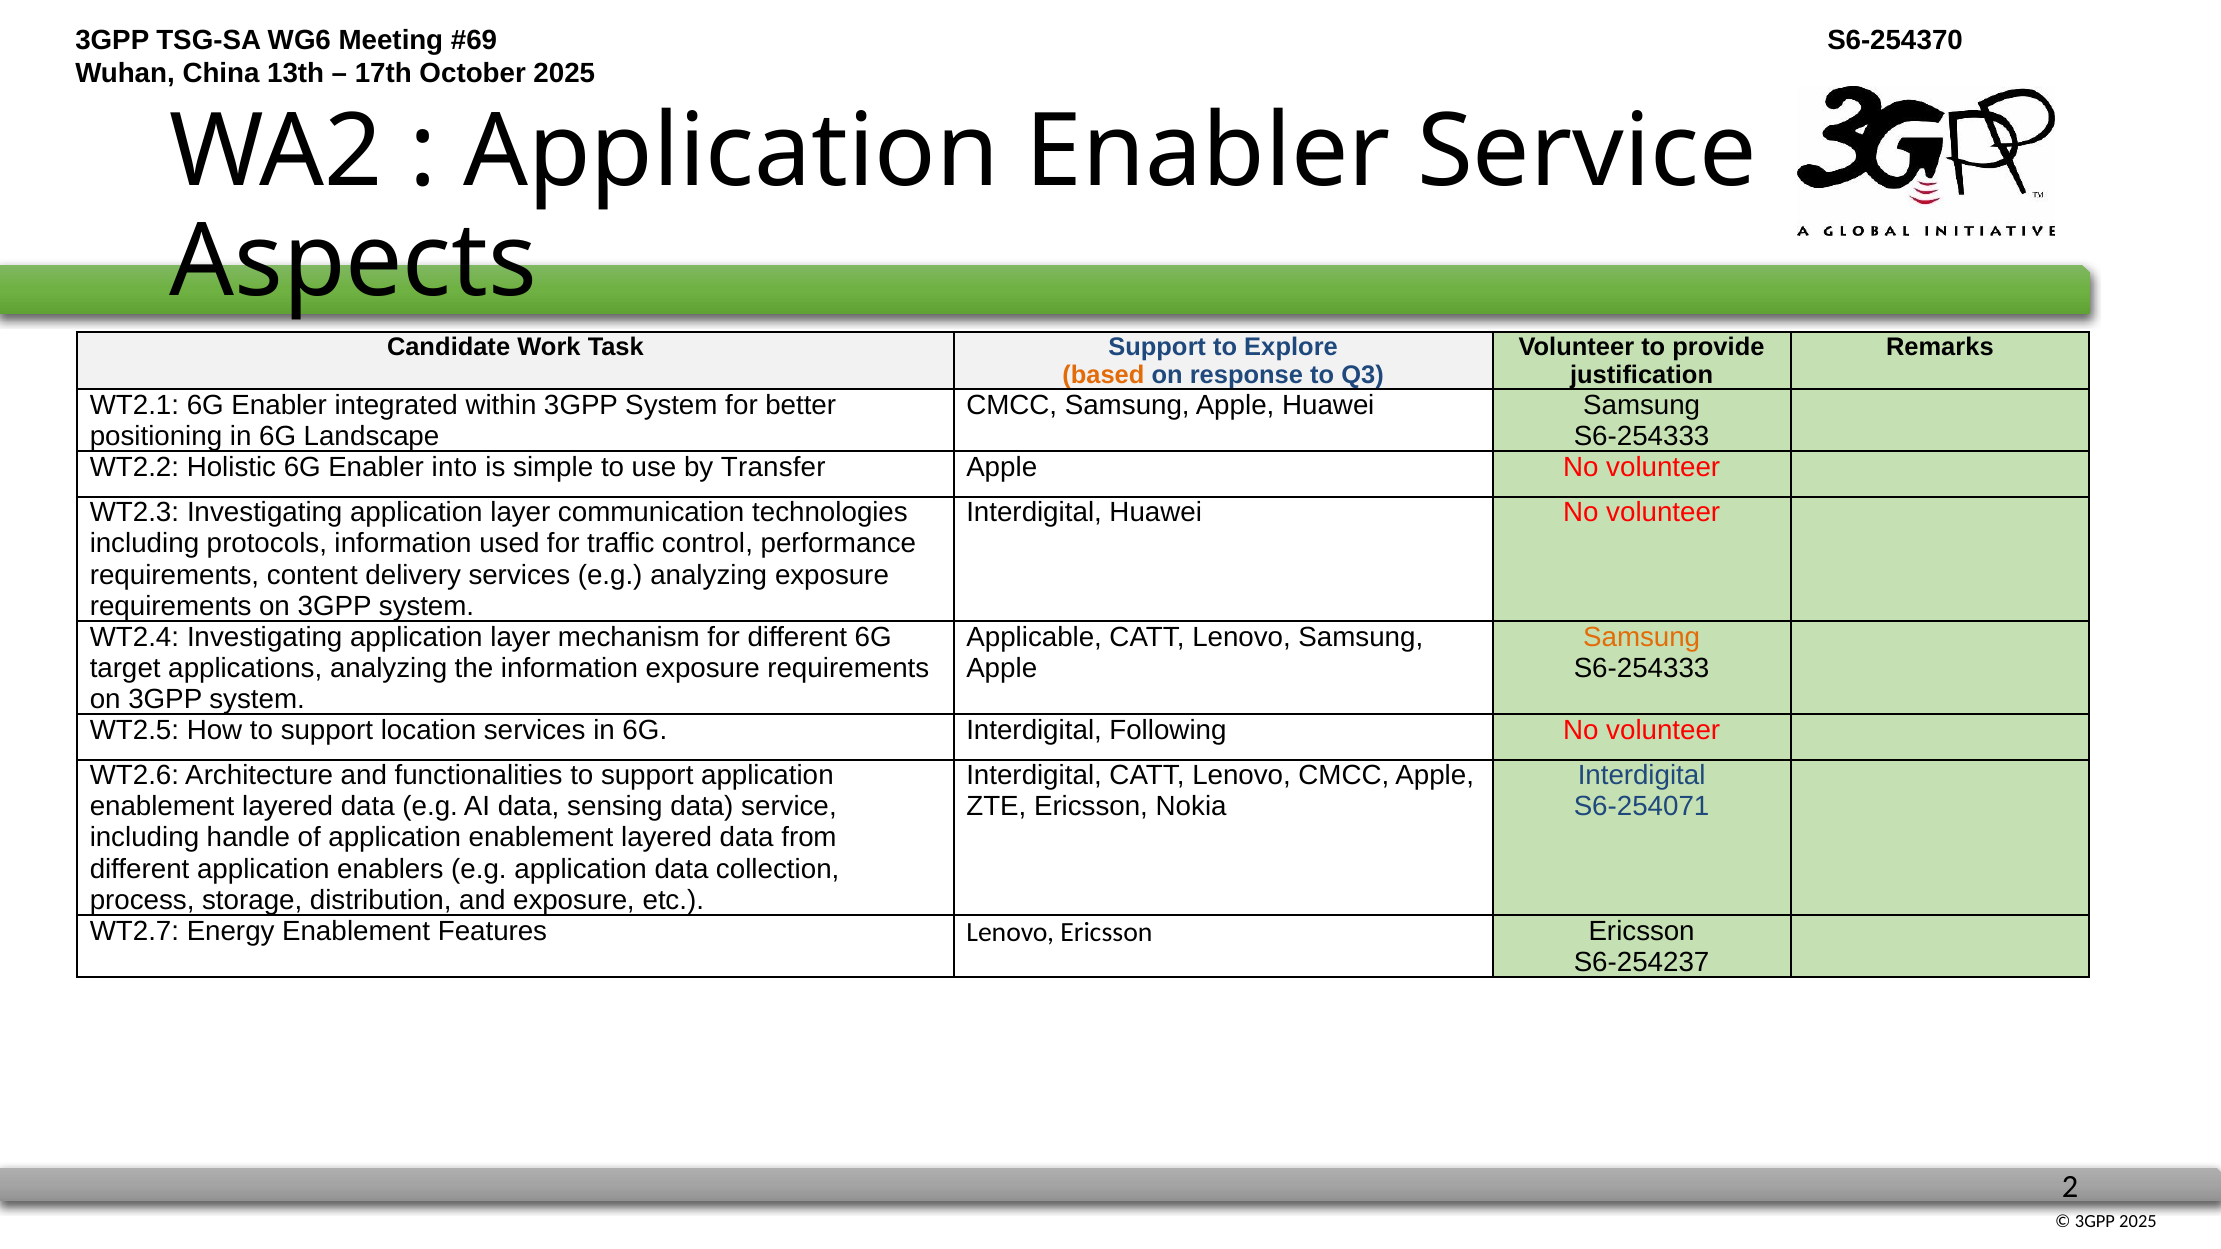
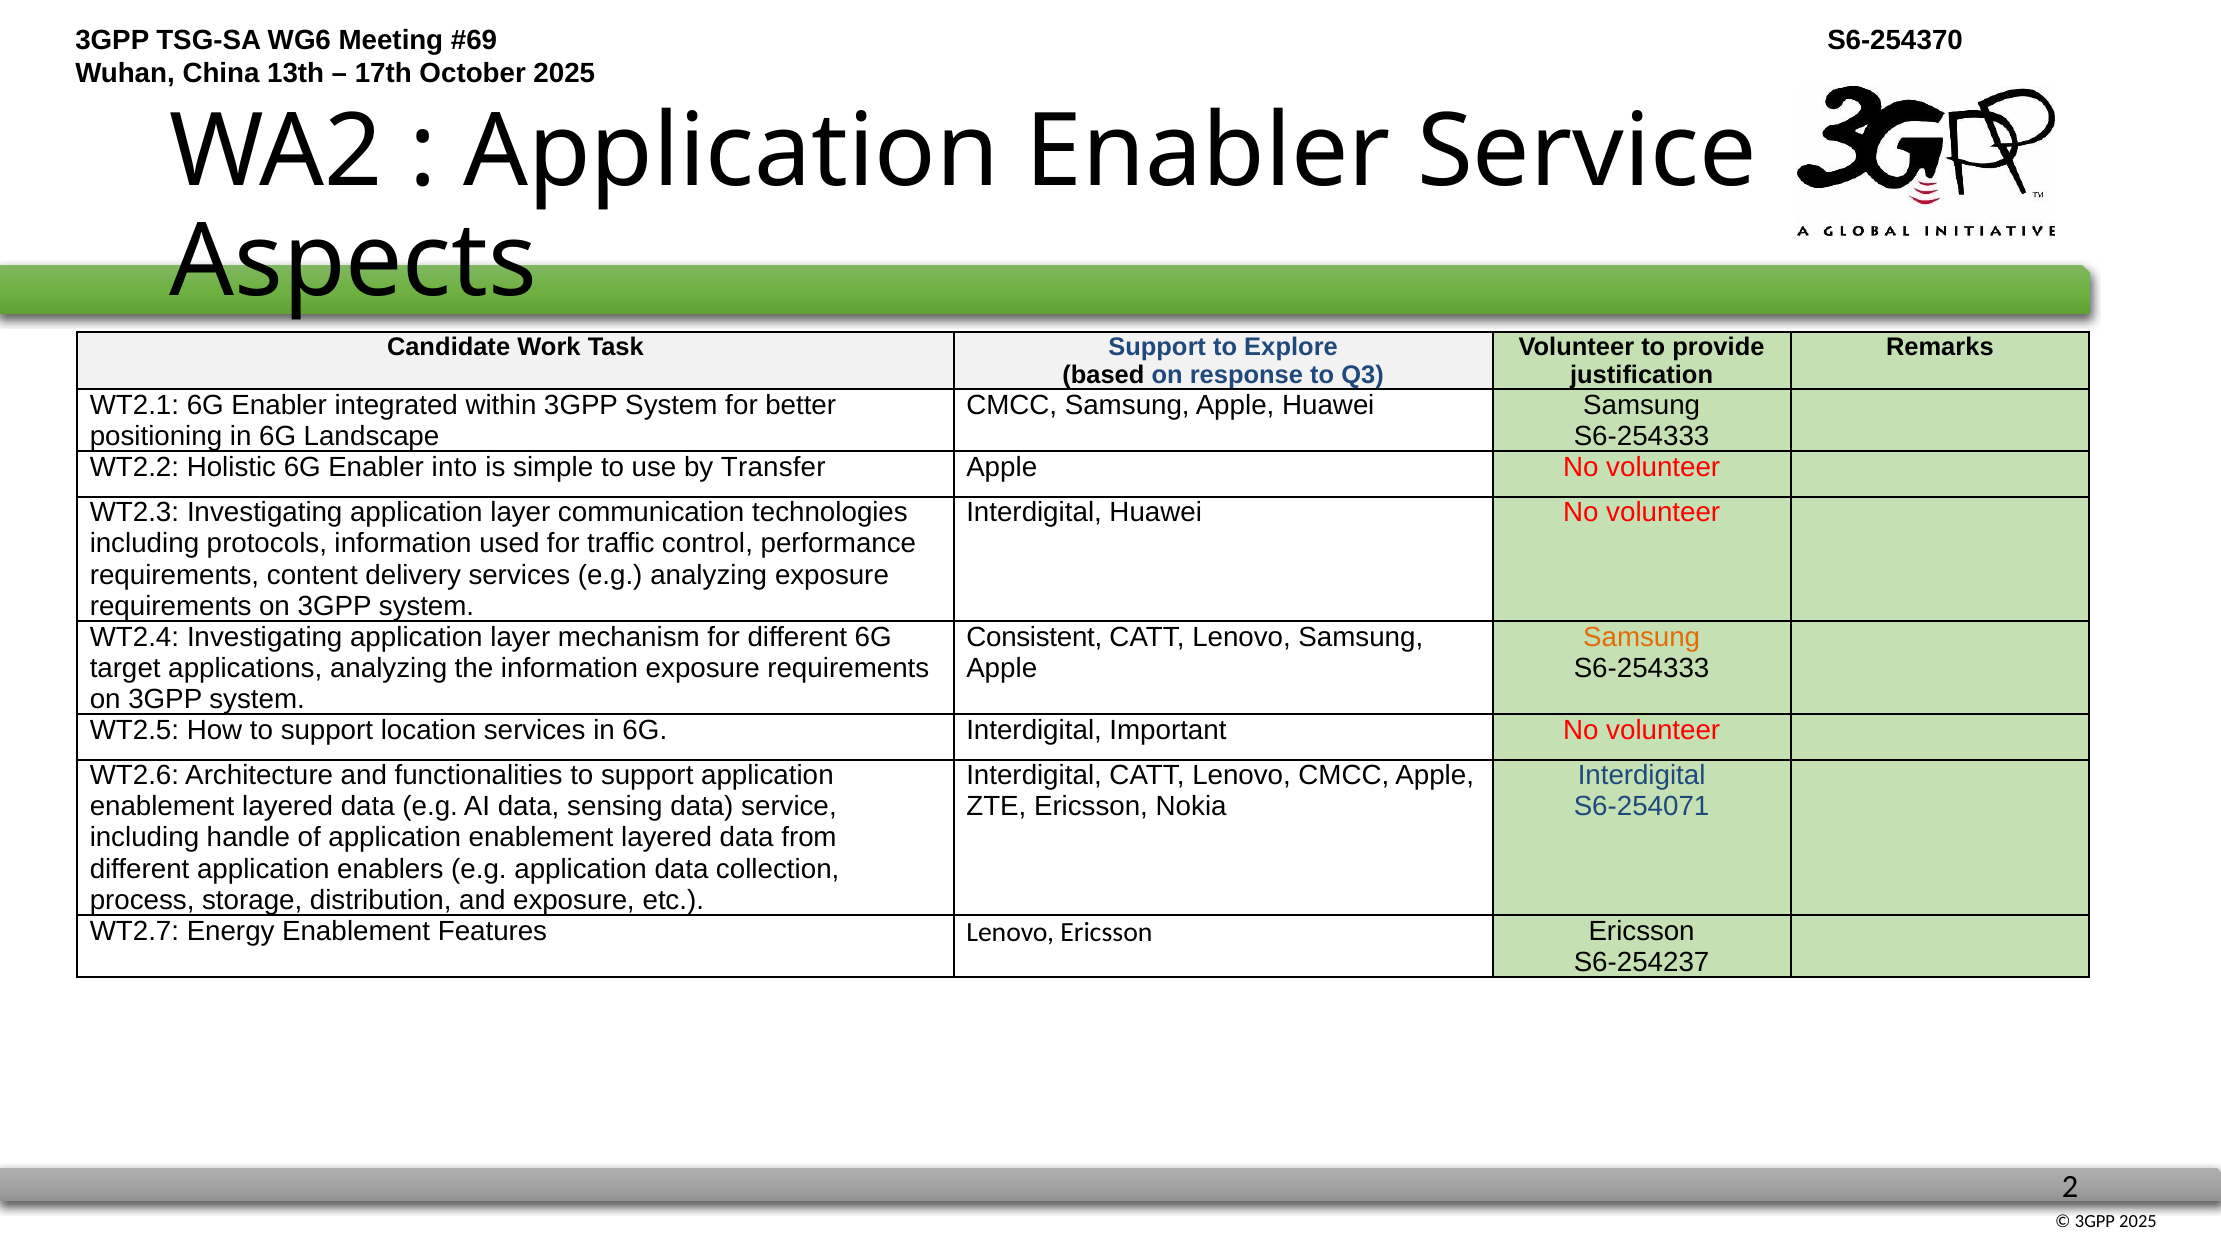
based colour: orange -> black (1103, 376)
Applicable: Applicable -> Consistent (1034, 637)
Following: Following -> Important (1168, 731)
